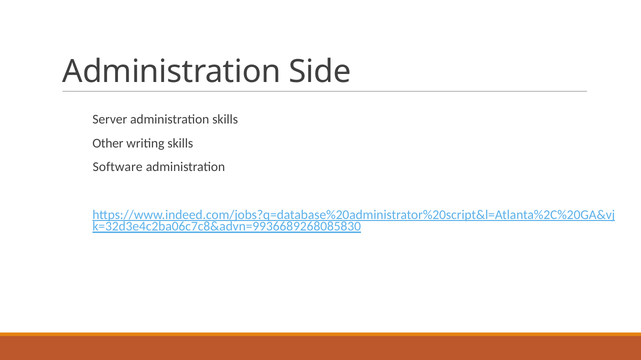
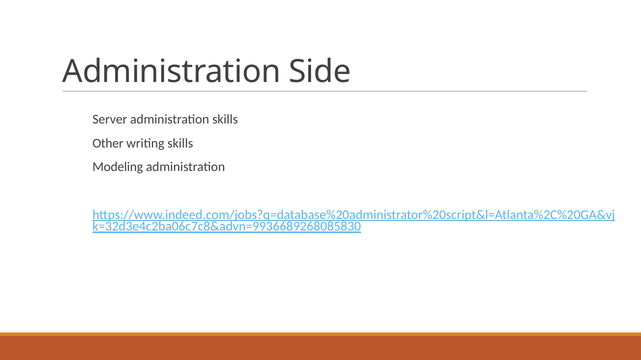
Software: Software -> Modeling (118, 167)
